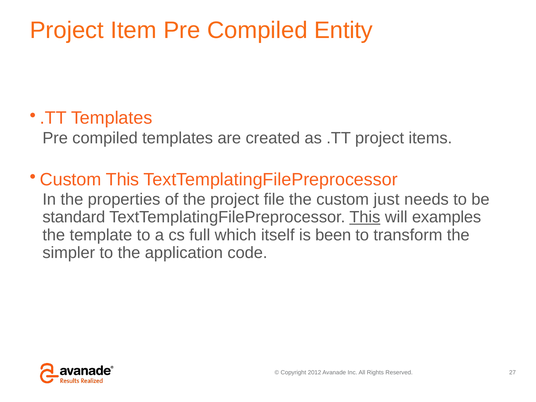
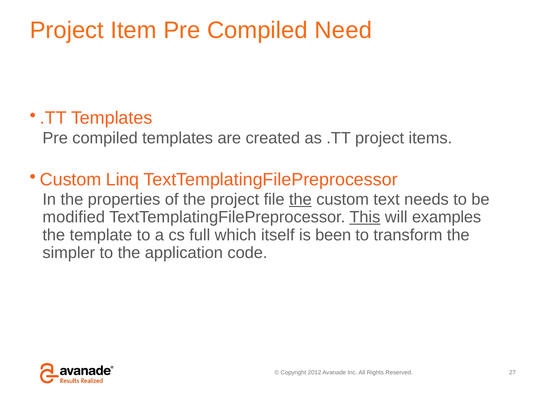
Entity: Entity -> Need (343, 30)
Custom This: This -> Linq (123, 180)
the underline: none -> present (300, 200)
just: just -> text (387, 200)
standard: standard -> modified (74, 217)
